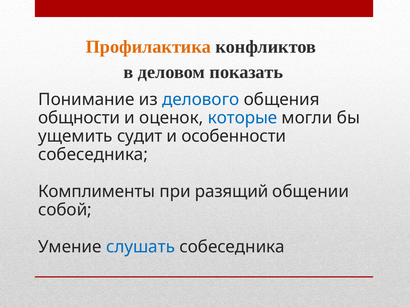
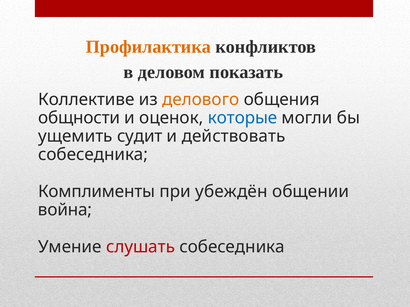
Понимание: Понимание -> Коллективе (86, 100)
делового colour: blue -> orange (201, 100)
особенности: особенности -> действовать (234, 136)
разящий: разящий -> убеждён (231, 192)
собой: собой -> война (65, 210)
слушать colour: blue -> red (141, 247)
